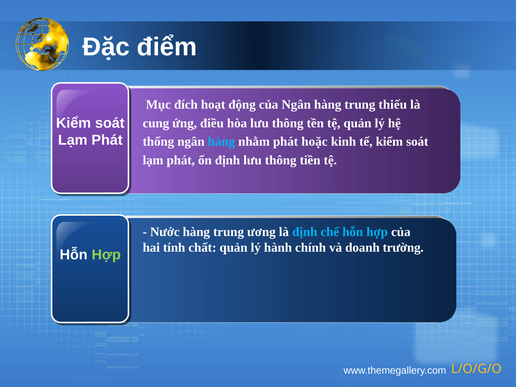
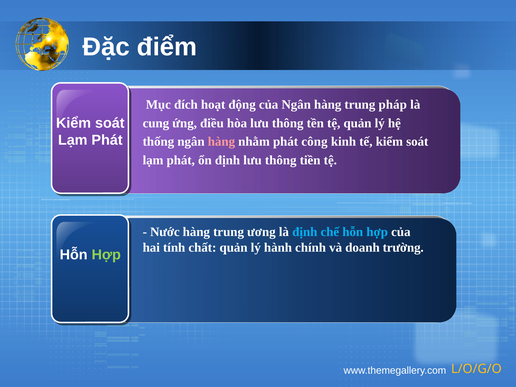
thiếu: thiếu -> pháp (393, 105)
hàng colour: light blue -> pink (221, 142)
hoặc: hoặc -> công (314, 142)
